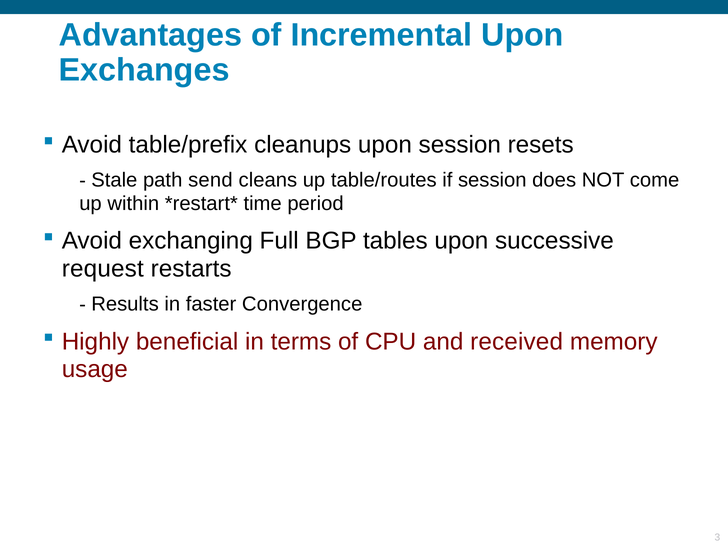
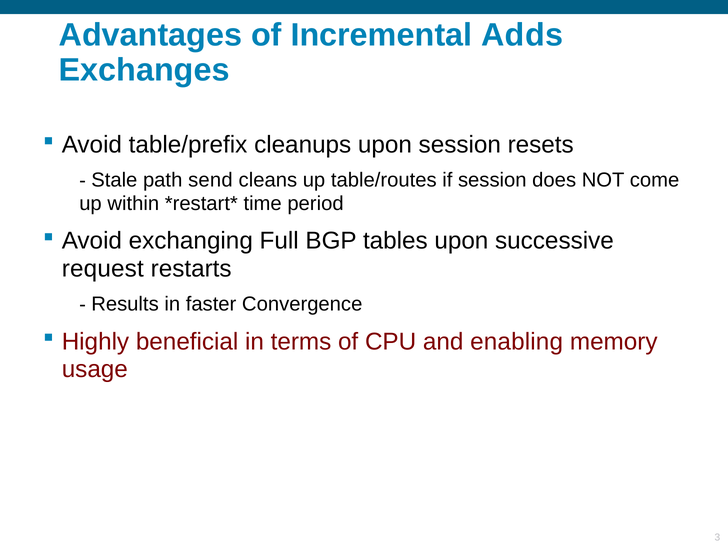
Incremental Upon: Upon -> Adds (522, 35)
received: received -> enabling (517, 342)
